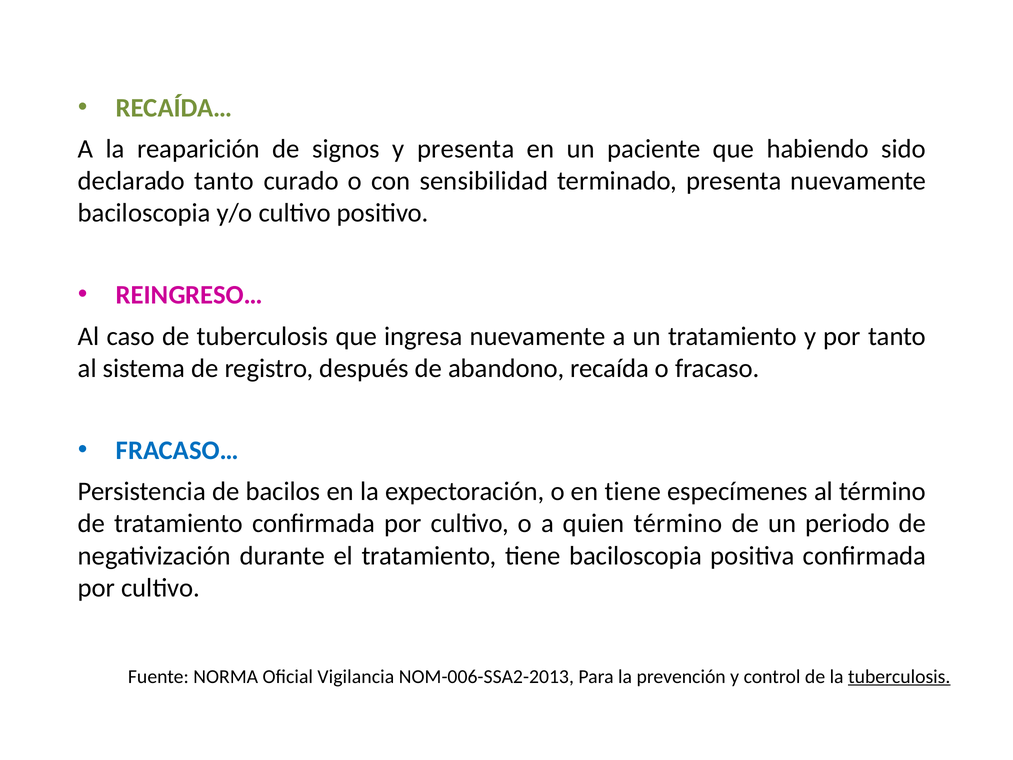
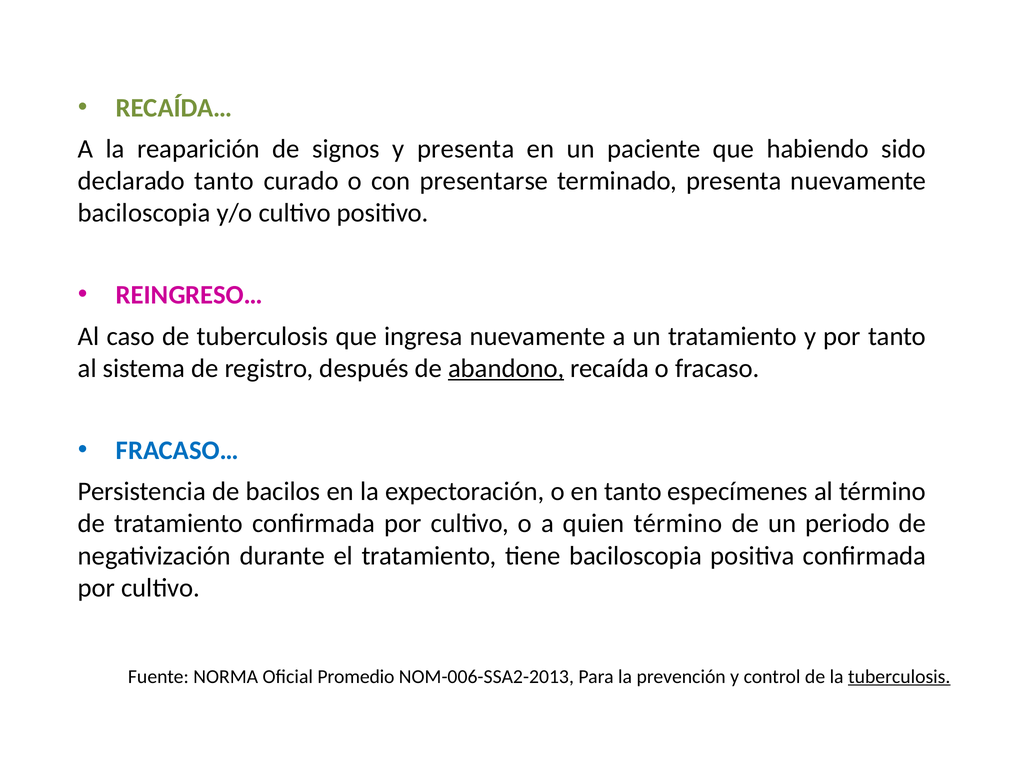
sensibilidad: sensibilidad -> presentarse (484, 181)
abandono underline: none -> present (506, 368)
en tiene: tiene -> tanto (633, 491)
Vigilancia: Vigilancia -> Promedio (356, 676)
